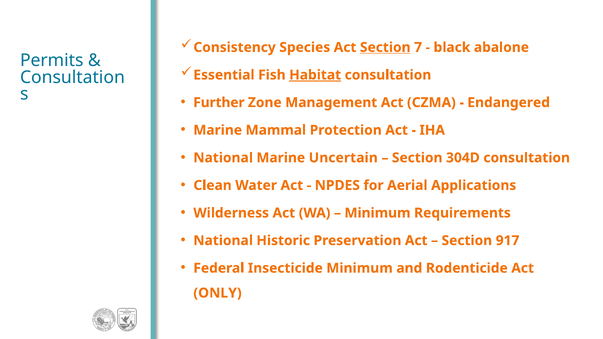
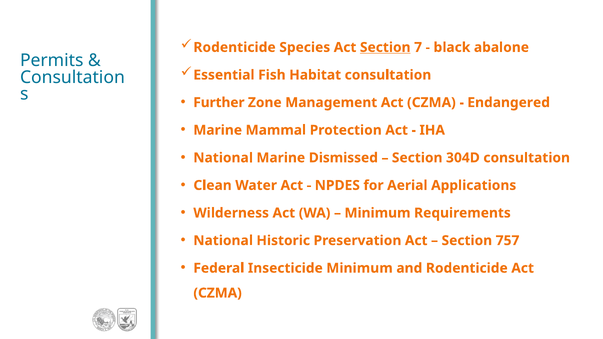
Consistency: Consistency -> Rodenticide (235, 47)
Habitat underline: present -> none (315, 75)
Uncertain: Uncertain -> Dismissed (343, 158)
917: 917 -> 757 (508, 241)
ONLY: ONLY -> CZMA (218, 293)
